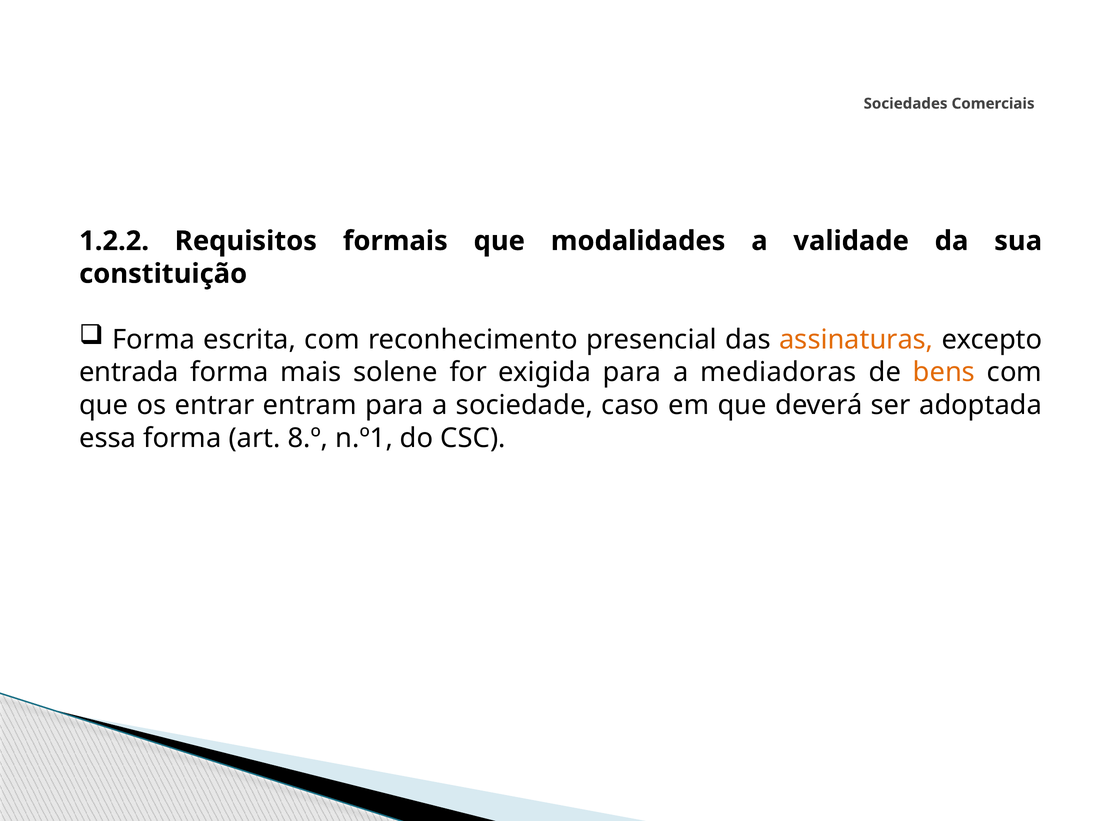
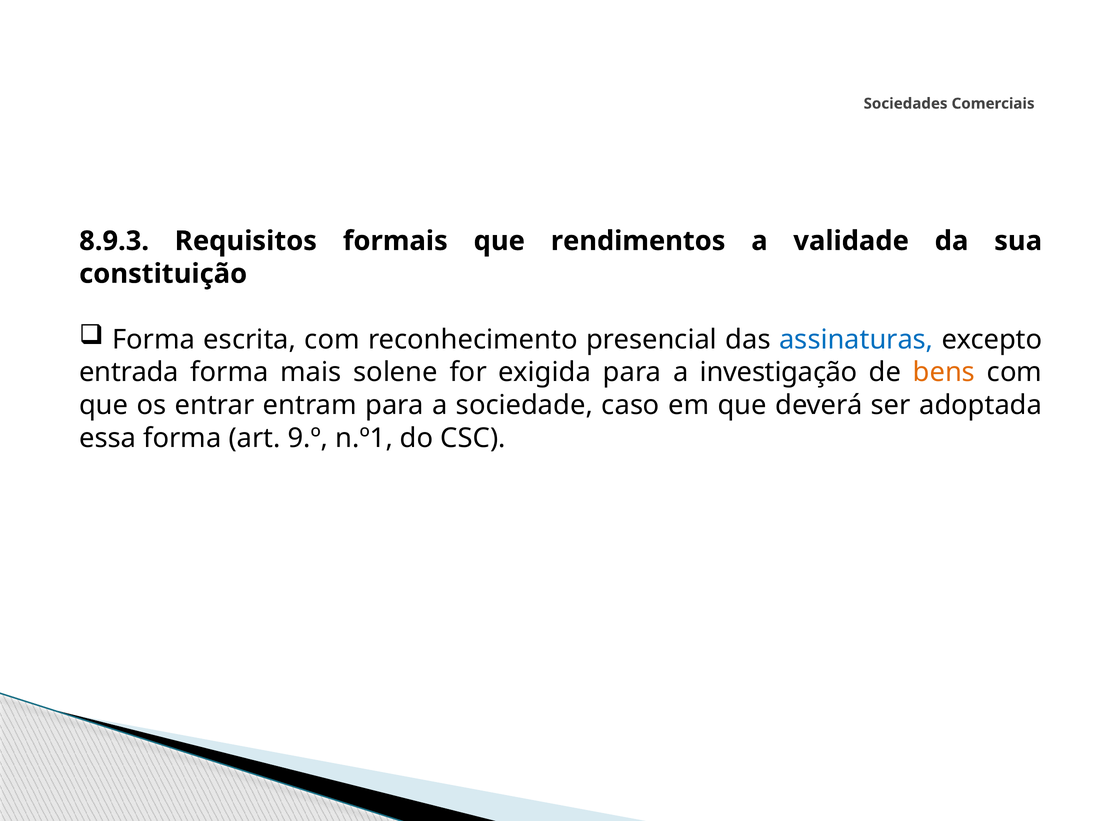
1.2.2: 1.2.2 -> 8.9.3 (114, 241)
modalidades: modalidades -> rendimentos (638, 241)
assinaturas colour: orange -> blue (856, 340)
mediadoras: mediadoras -> investigação (779, 372)
8.º: 8.º -> 9.º (308, 438)
